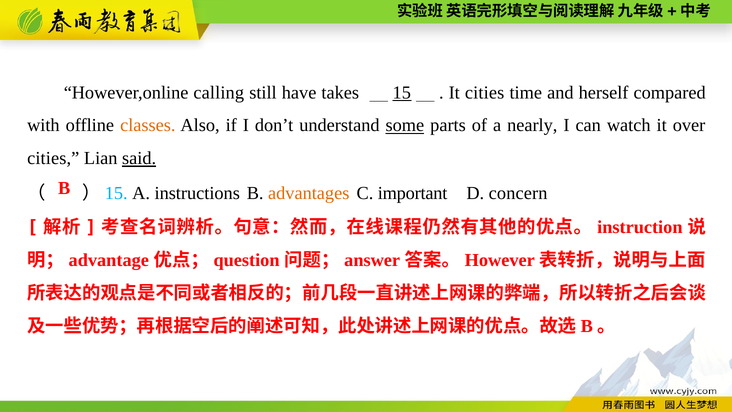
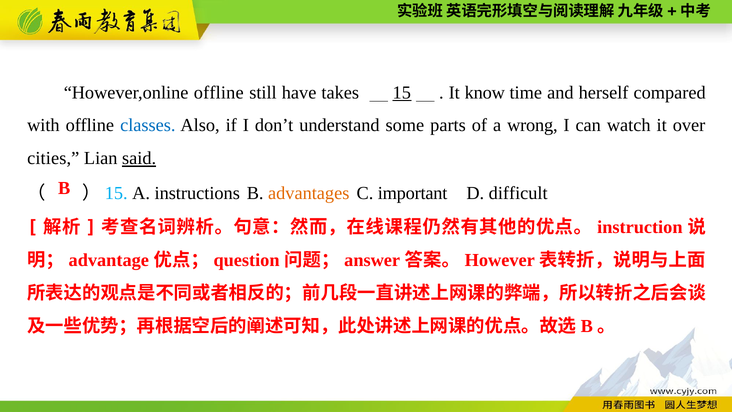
However,online calling: calling -> offline (219, 92)
It cities: cities -> know (485, 92)
classes colour: orange -> blue (148, 125)
some underline: present -> none (405, 125)
nearly: nearly -> wrong (532, 125)
concern: concern -> difficult (518, 193)
